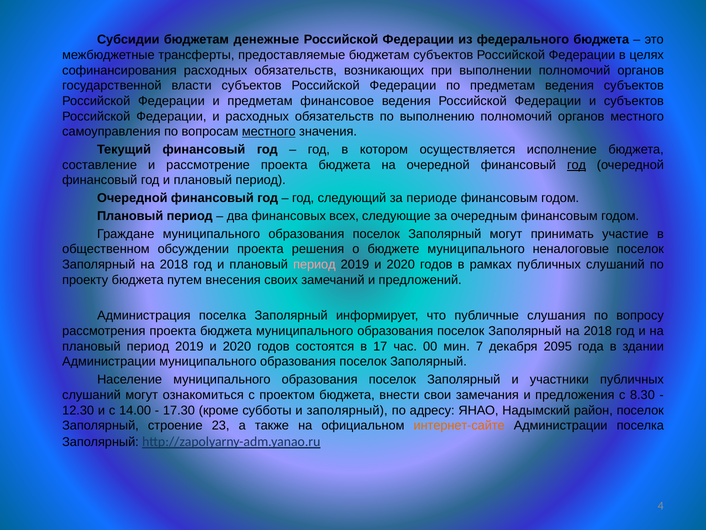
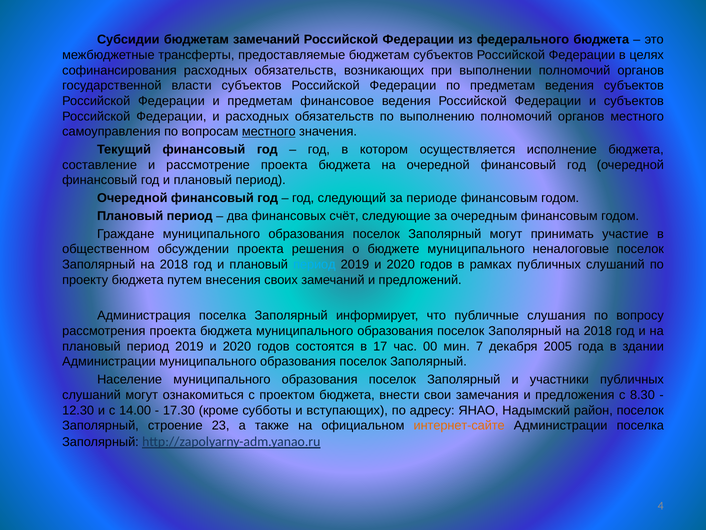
бюджетам денежные: денежные -> замечаний (266, 40)
год underline: present -> none (576, 165)
всех: всех -> счёт (344, 216)
период colour: pink -> light blue (314, 264)
2095: 2095 -> 2005 (558, 346)
и заполярный: заполярный -> вступающих (347, 410)
